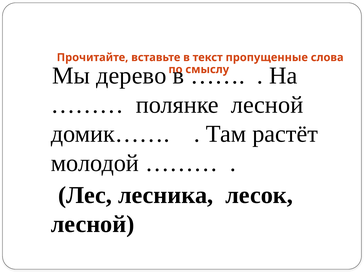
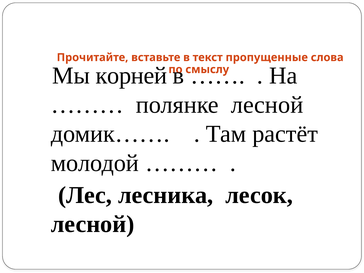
дерево: дерево -> корней (131, 76)
